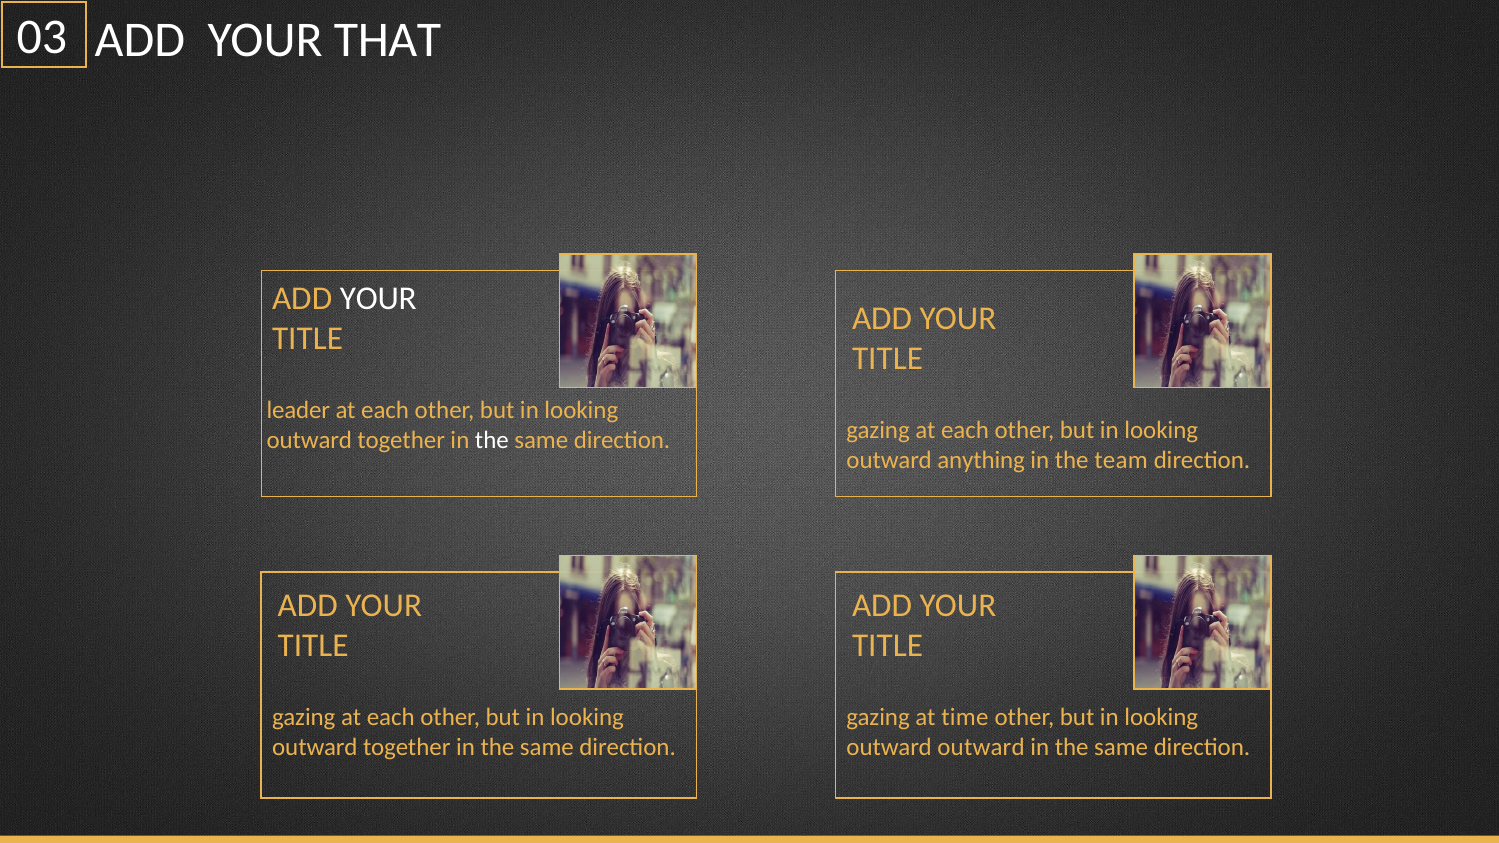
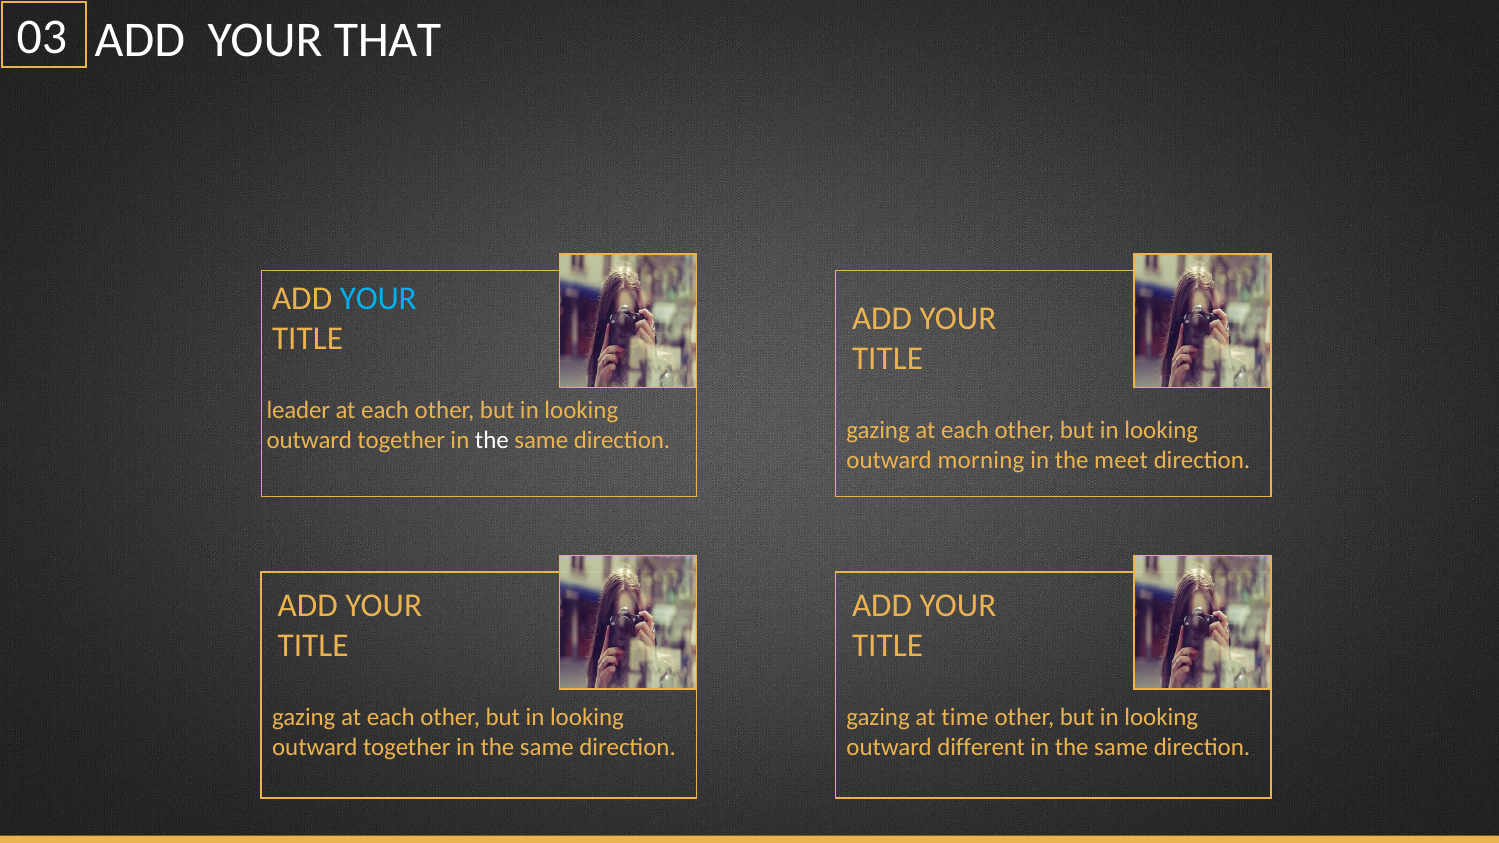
YOUR colour: white -> light blue (378, 298)
anything: anything -> morning (981, 460)
team: team -> meet (1121, 460)
outward outward: outward -> different (981, 747)
